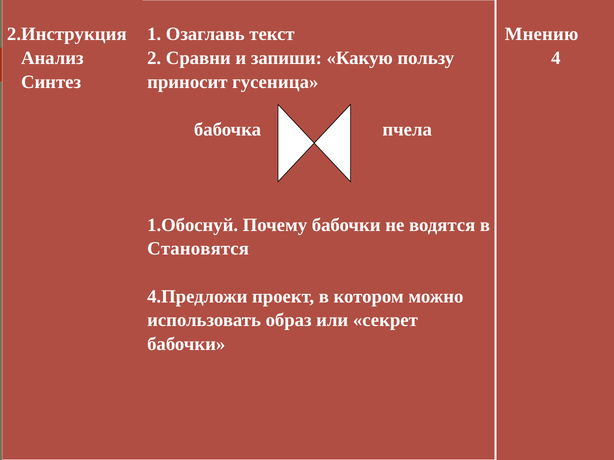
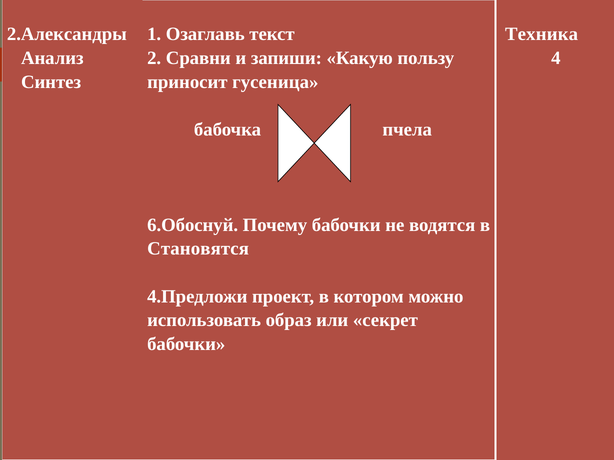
2.Инструкция: 2.Инструкция -> 2.Александры (67, 34)
Мнению: Мнению -> Техника (542, 34)
1.Обоснуй: 1.Обоснуй -> 6.Обоснуй (193, 225)
